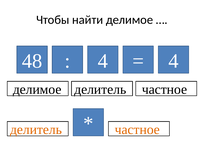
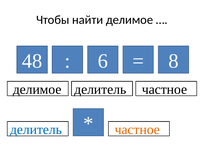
4: 4 -> 6 (103, 61)
4: 4 -> 8 (173, 61)
делитель colour: orange -> blue (36, 130)
